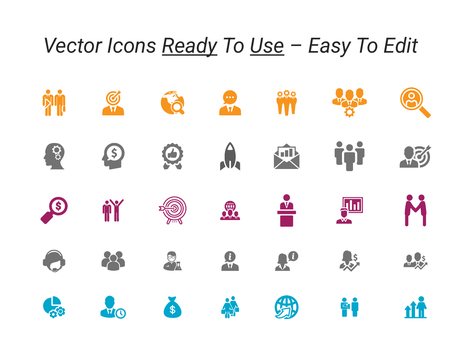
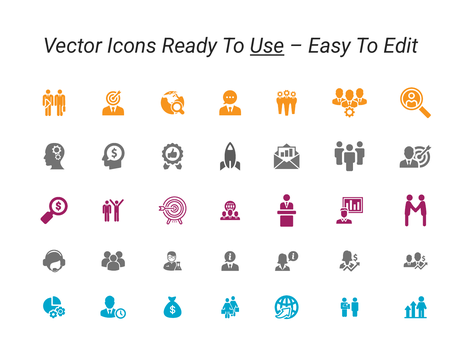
Ready underline: present -> none (190, 46)
